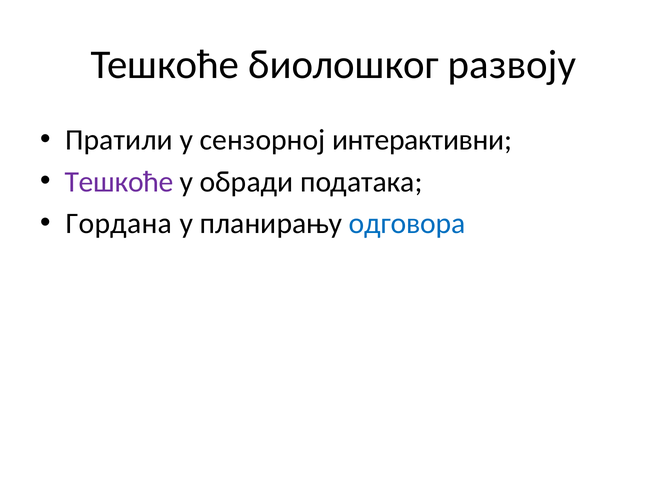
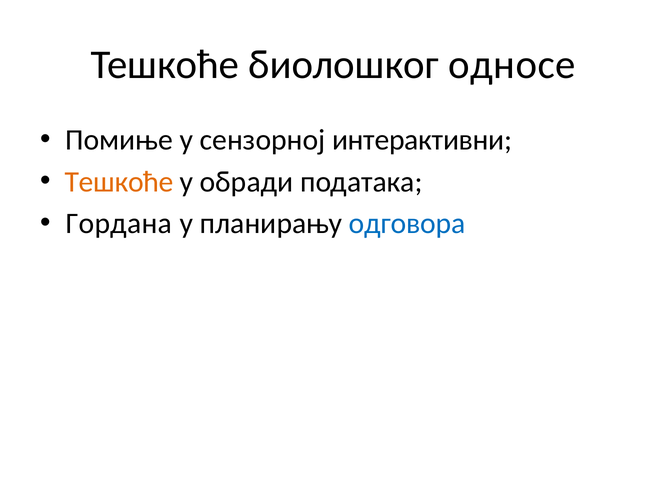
развоју: развоју -> односе (512, 65)
Пратили: Пратили -> Помиње (119, 140)
Тешкоће colour: purple -> orange (119, 182)
